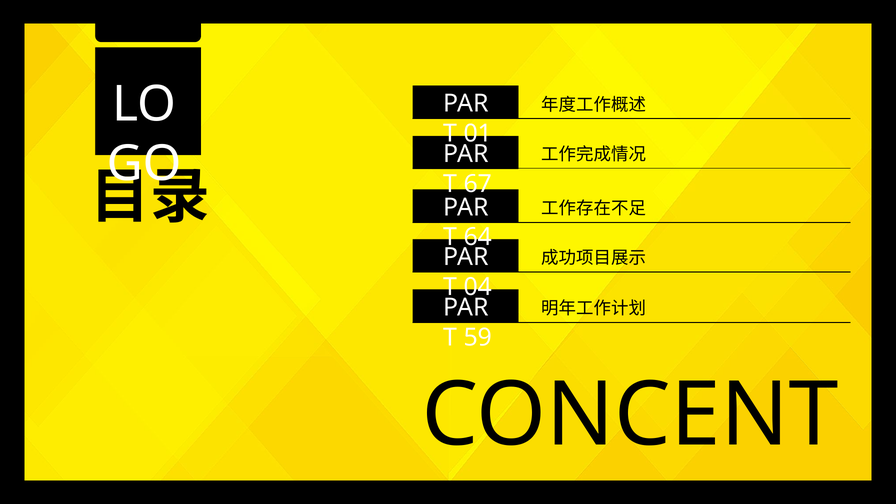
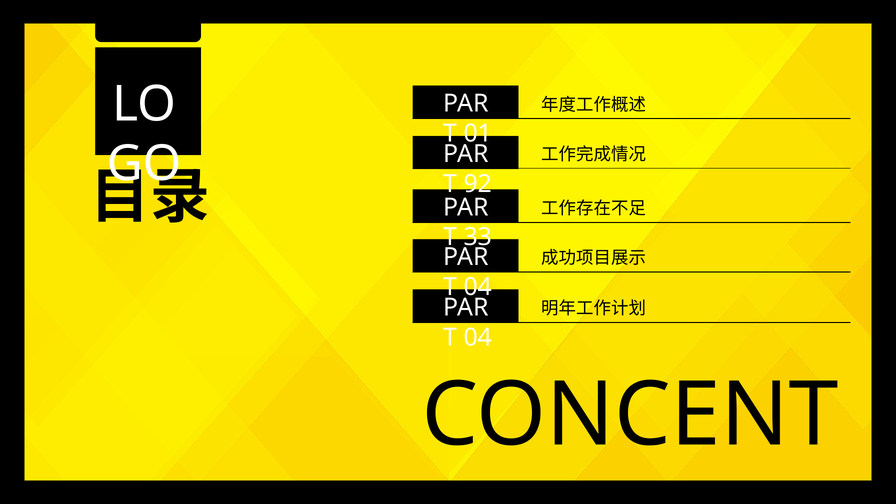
67: 67 -> 92 (478, 184)
64: 64 -> 33 (478, 237)
59: 59 -> 04 (478, 337)
